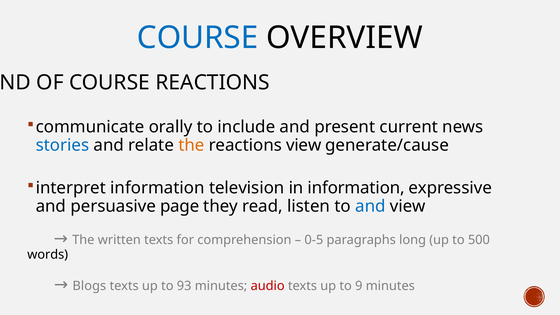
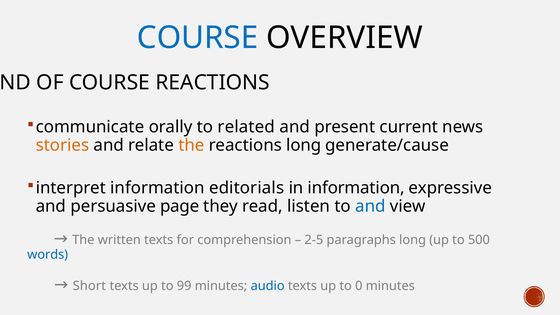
include: include -> related (246, 127)
stories colour: blue -> orange (62, 145)
reactions view: view -> long (304, 145)
television: television -> editorials (247, 188)
0-5: 0-5 -> 2-5 (314, 240)
words colour: black -> blue (48, 255)
Blogs: Blogs -> Short (89, 286)
93: 93 -> 99 (184, 286)
audio colour: red -> blue (268, 286)
9: 9 -> 0 (359, 286)
